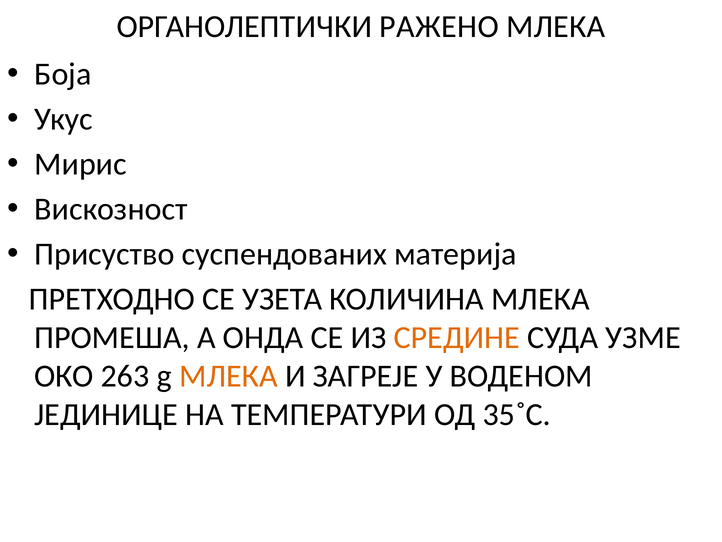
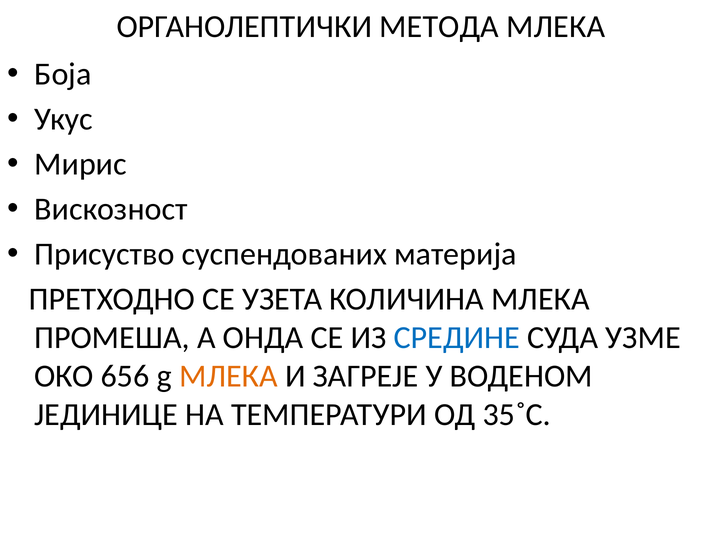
РАЖЕНО: РАЖЕНО -> МЕТОДА (439, 27)
СРЕДИНЕ colour: orange -> blue (457, 337)
263: 263 -> 656 (125, 376)
